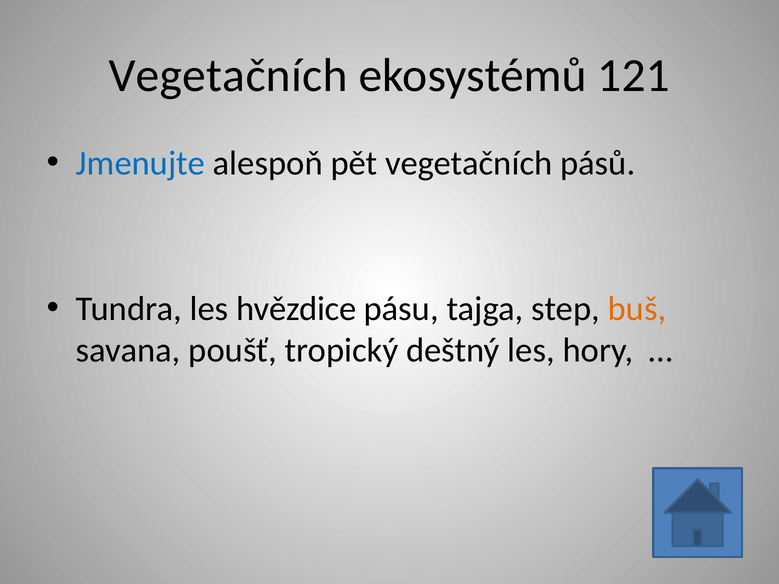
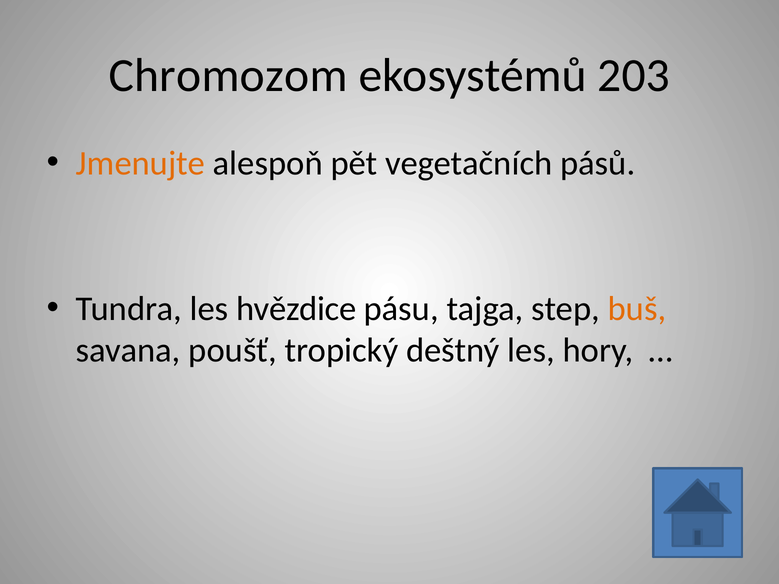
Vegetačních: Vegetačních -> Chromozom (228, 75)
121: 121 -> 203 (634, 75)
Jmenujte colour: blue -> orange (140, 163)
